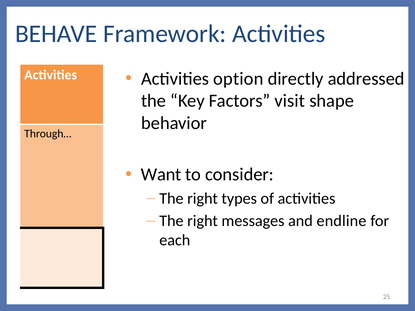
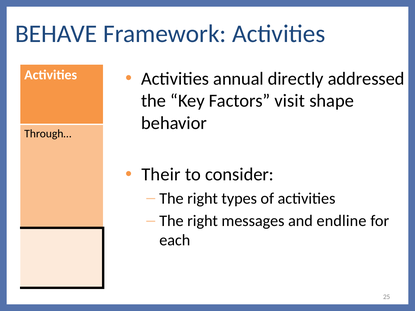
option: option -> annual (238, 79)
Want: Want -> Their (161, 175)
